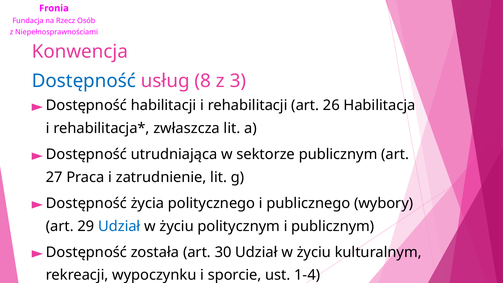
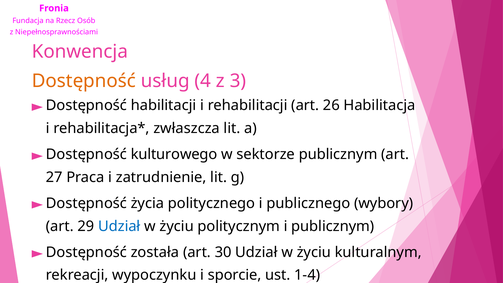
Dostępność colour: blue -> orange (84, 81)
8: 8 -> 4 (203, 81)
utrudniająca: utrudniająca -> kulturowego (174, 154)
